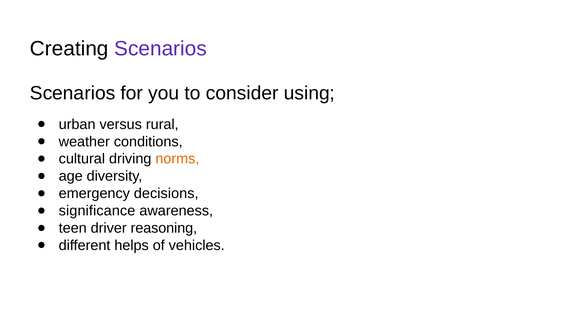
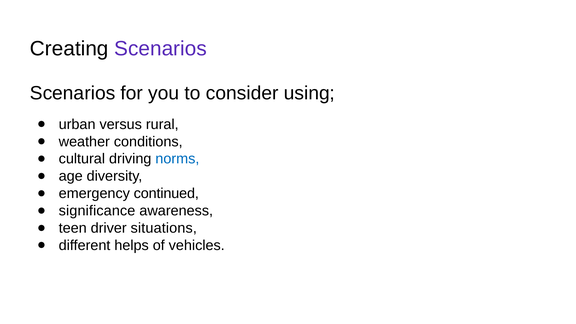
norms colour: orange -> blue (177, 159)
decisions: decisions -> continued (166, 193)
reasoning: reasoning -> situations (164, 228)
